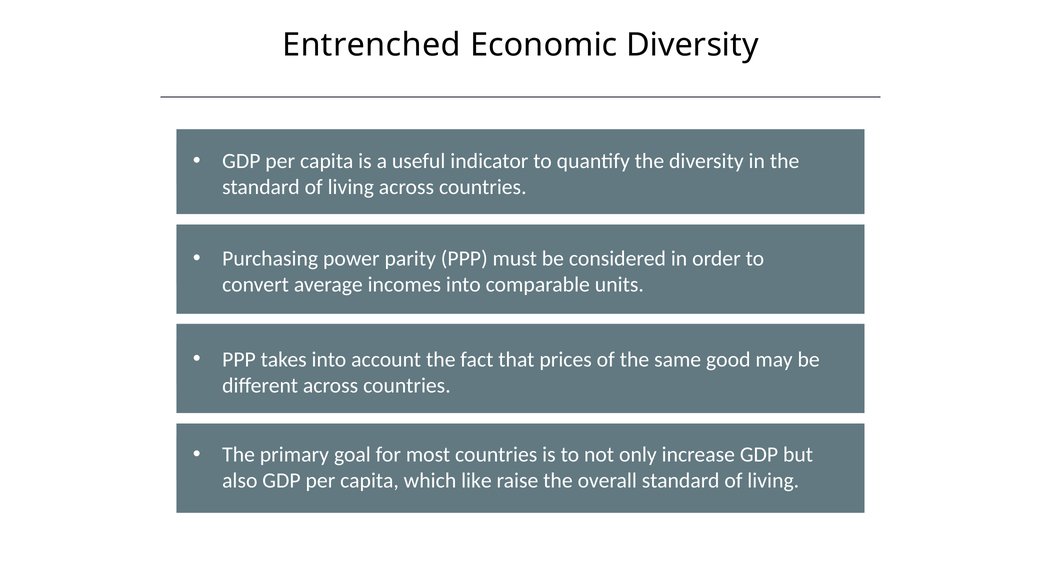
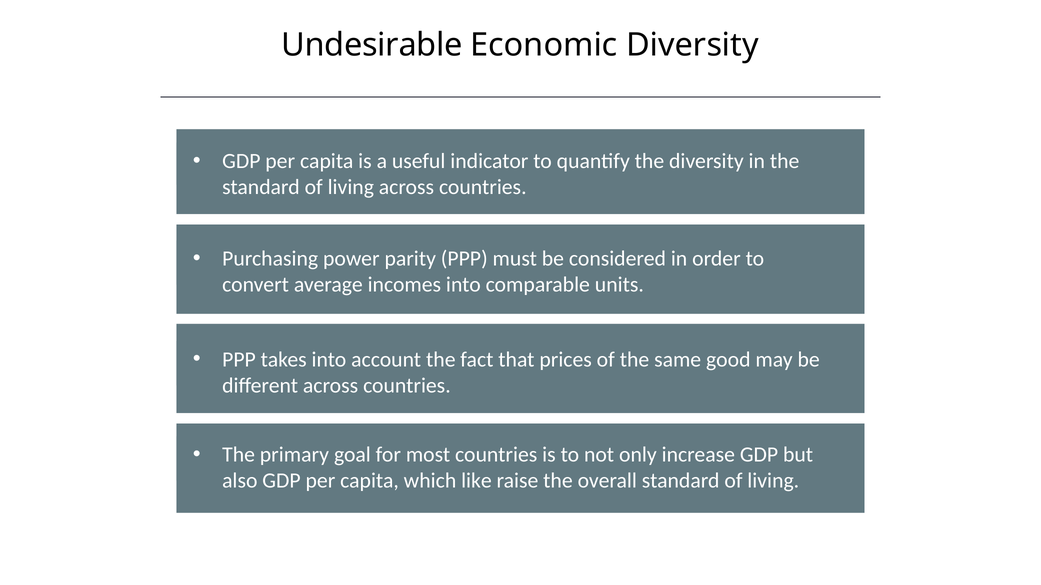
Entrenched: Entrenched -> Undesirable (372, 45)
